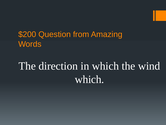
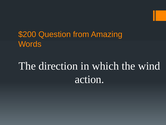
which: which -> action (89, 79)
